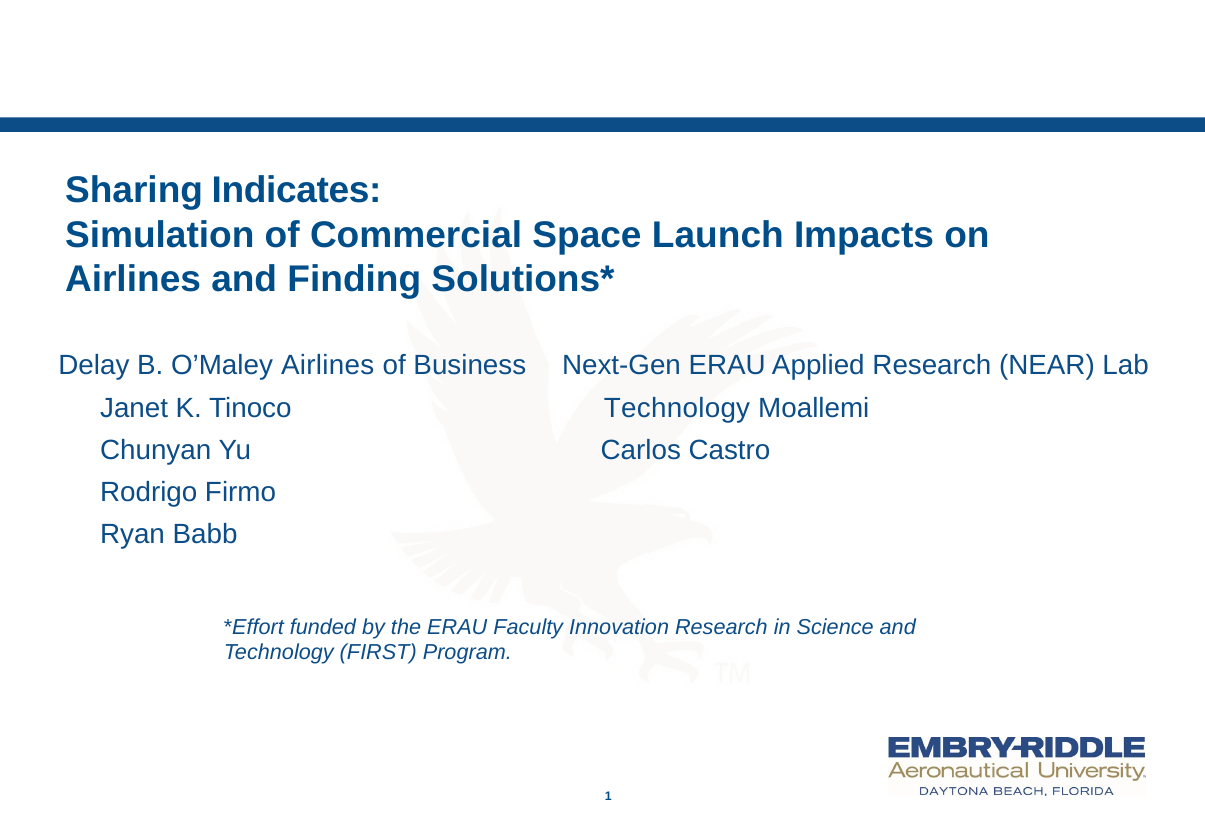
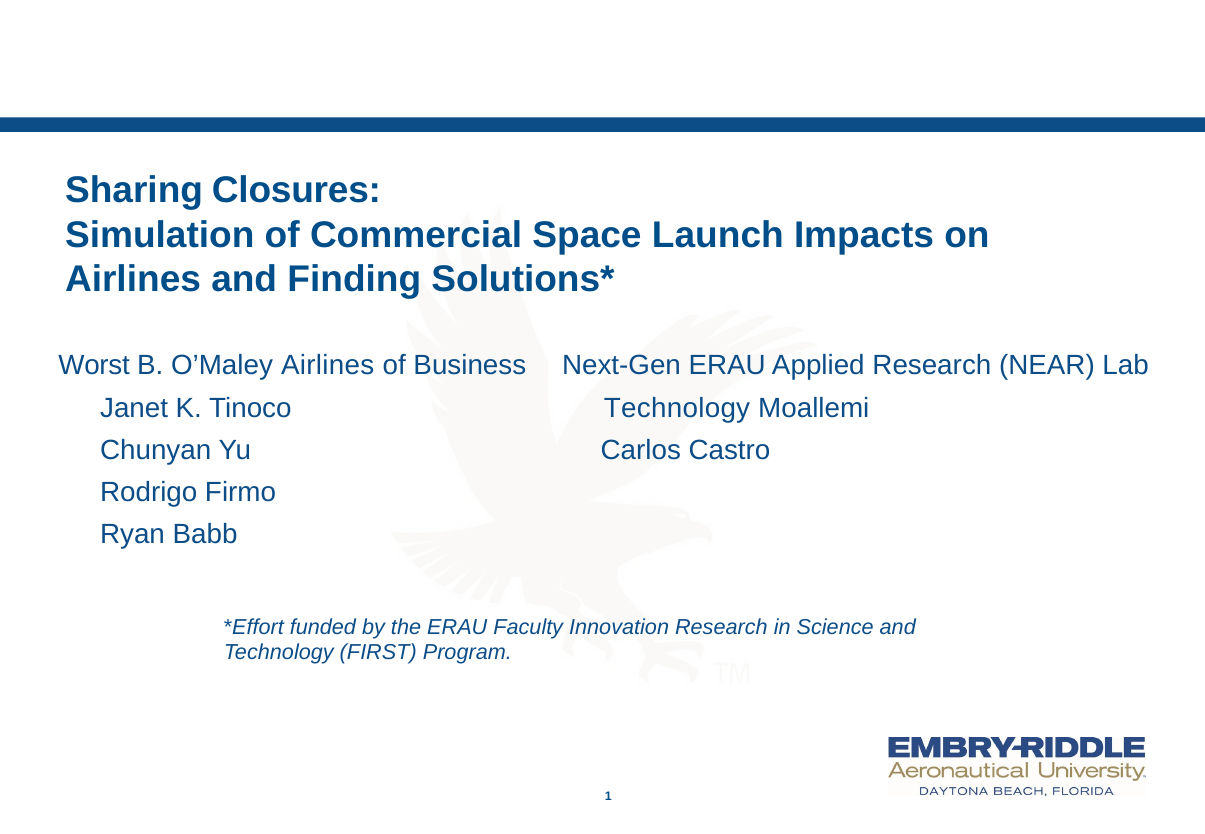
Indicates: Indicates -> Closures (296, 190)
Delay: Delay -> Worst (94, 366)
